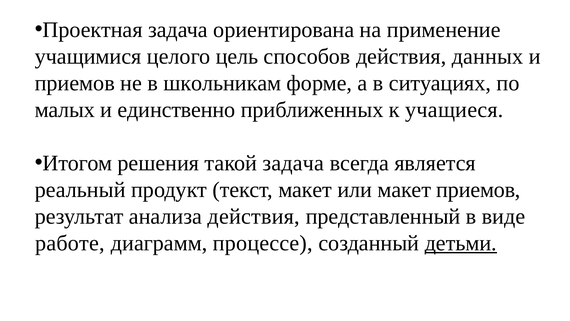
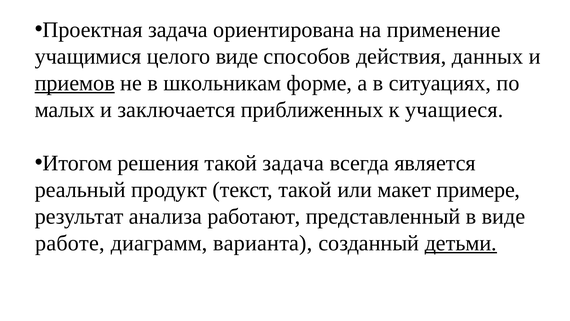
целого цель: цель -> виде (237, 56)
приемов underline: none -> present (75, 83)
единственно: единственно -> заключается (176, 110)
текст макет: макет -> такой (305, 190)
макет приемов: приемов -> примере (478, 190)
анализа действия: действия -> работают (254, 216)
процессе: процессе -> варианта (263, 243)
